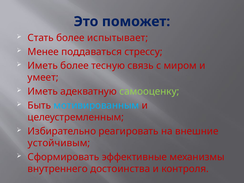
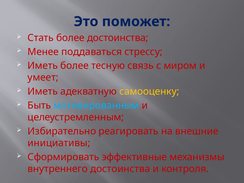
более испытывает: испытывает -> достоинства (118, 38)
самооценку colour: light green -> yellow (149, 91)
устойчивым: устойчивым -> инициативы (59, 143)
